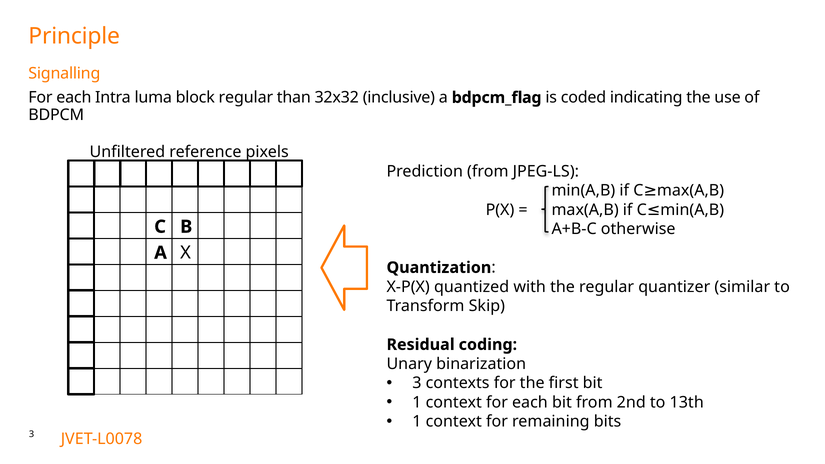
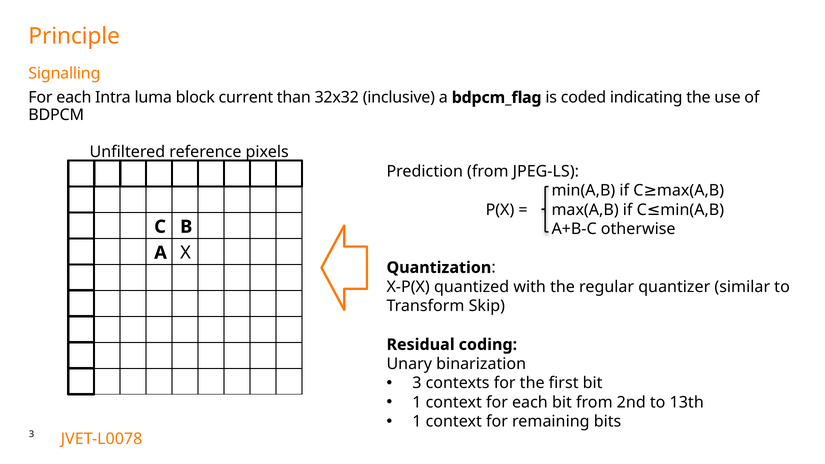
block regular: regular -> current (246, 98)
